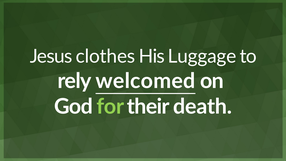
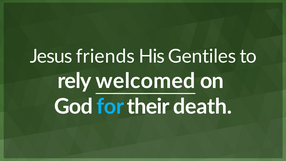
clothes: clothes -> friends (105, 56)
Luggage: Luggage -> Gentiles (202, 56)
for colour: light green -> light blue (110, 107)
